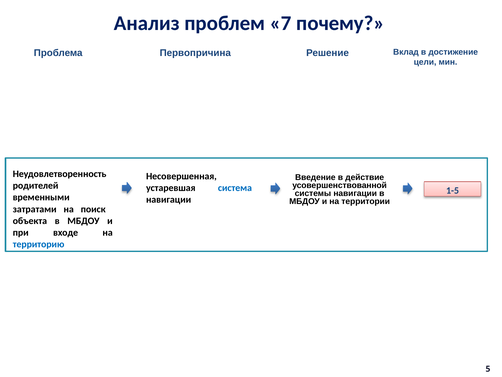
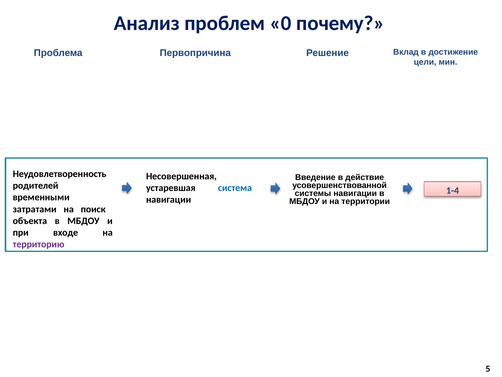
7: 7 -> 0 (281, 23)
1-5: 1-5 -> 1-4 (453, 190)
территорию colour: blue -> purple (39, 244)
